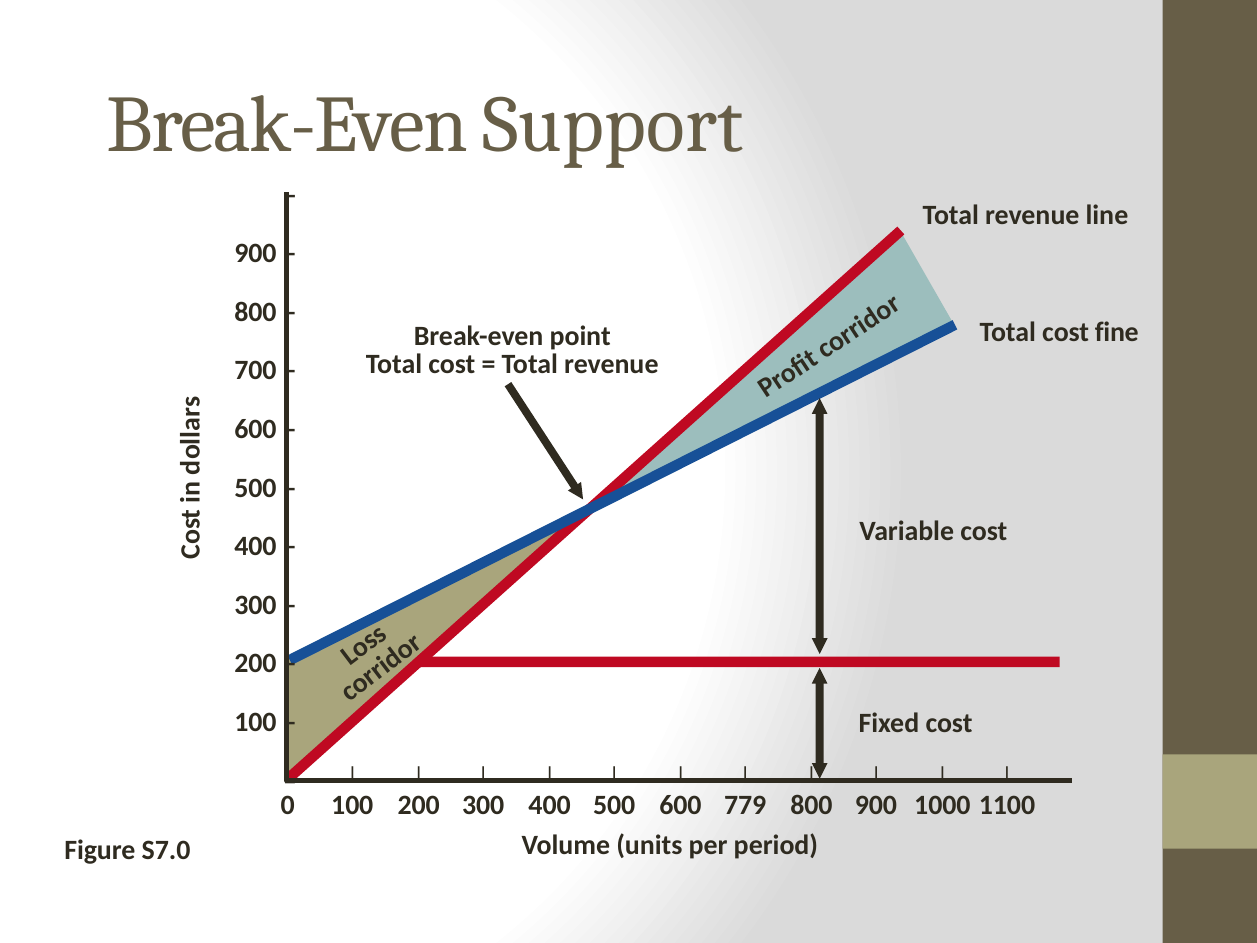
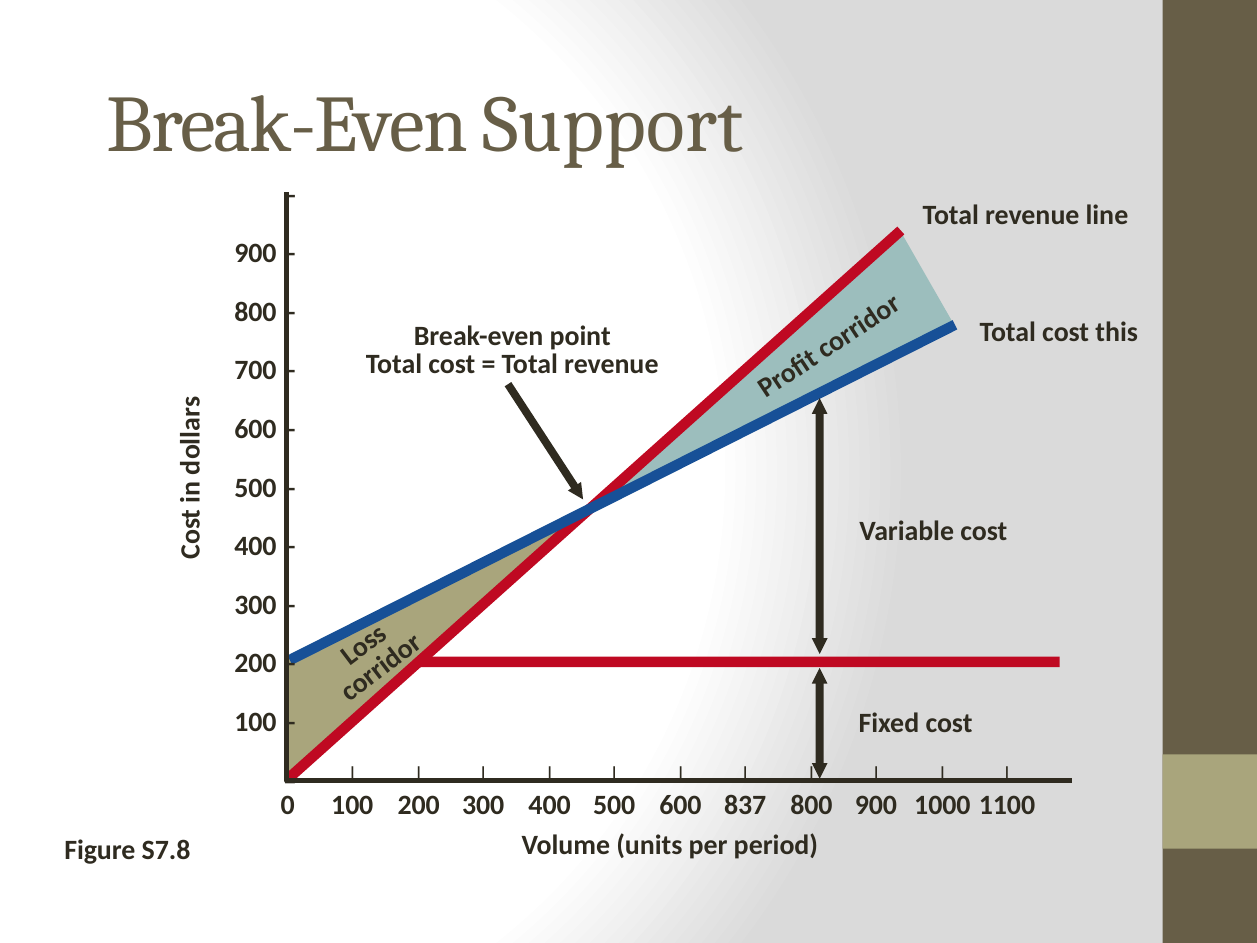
fine: fine -> this (1117, 332)
779: 779 -> 837 (745, 805)
S7.0: S7.0 -> S7.8 (166, 850)
